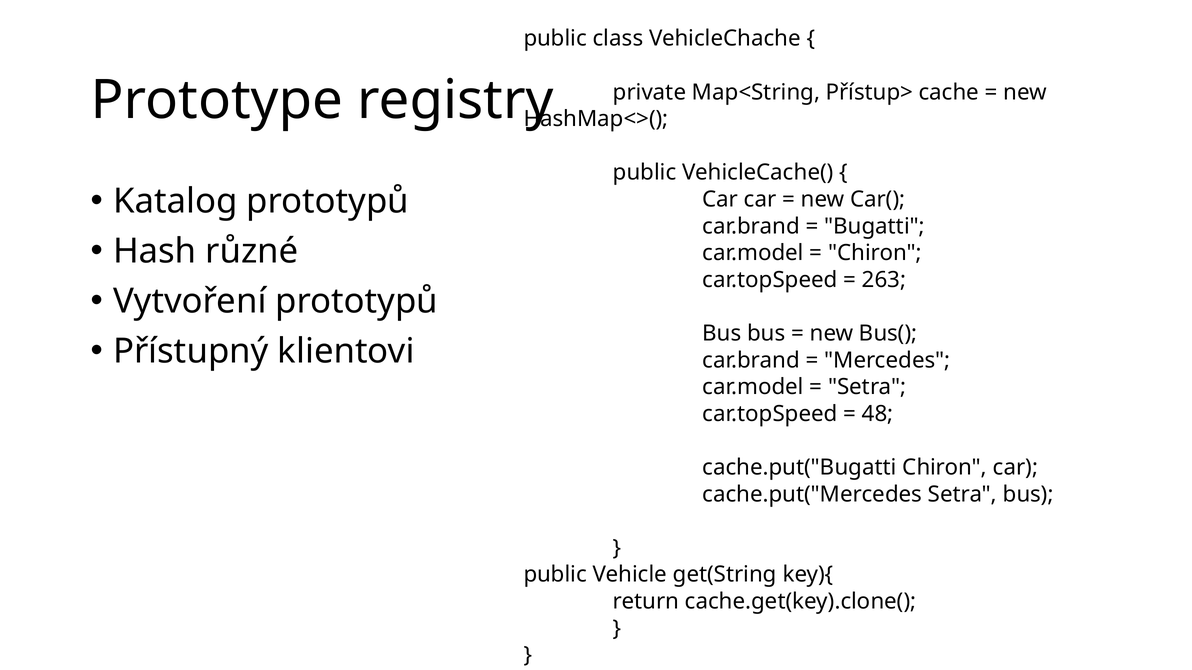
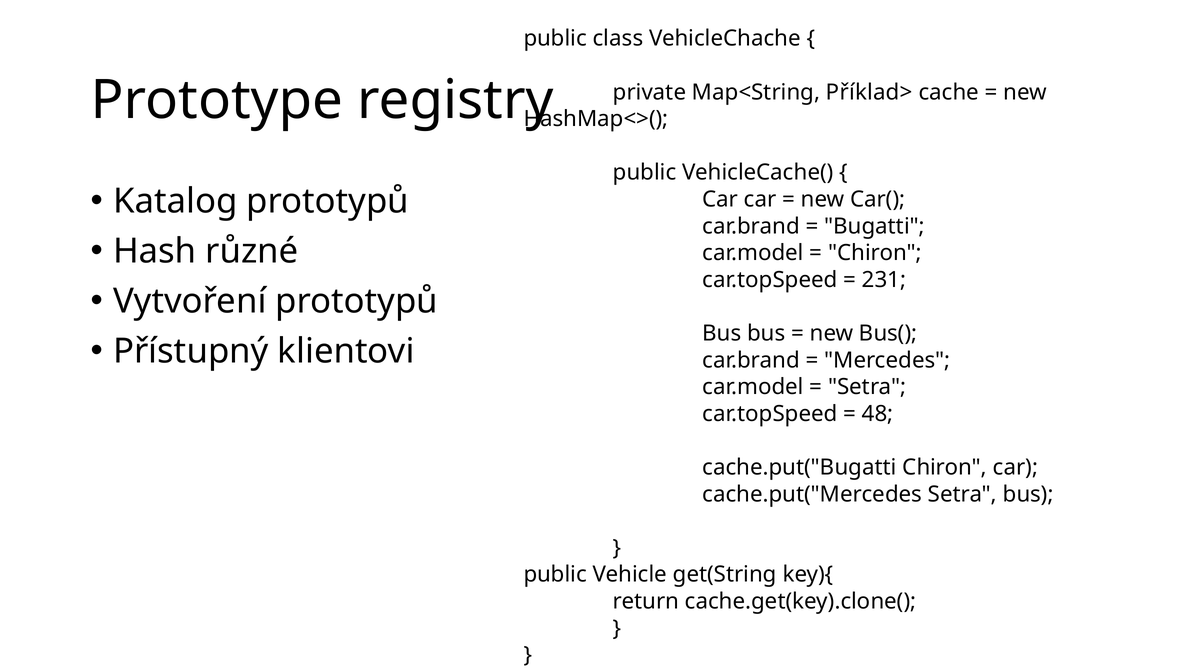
Přístup>: Přístup> -> Příklad> (869, 92)
263: 263 -> 231 (884, 280)
